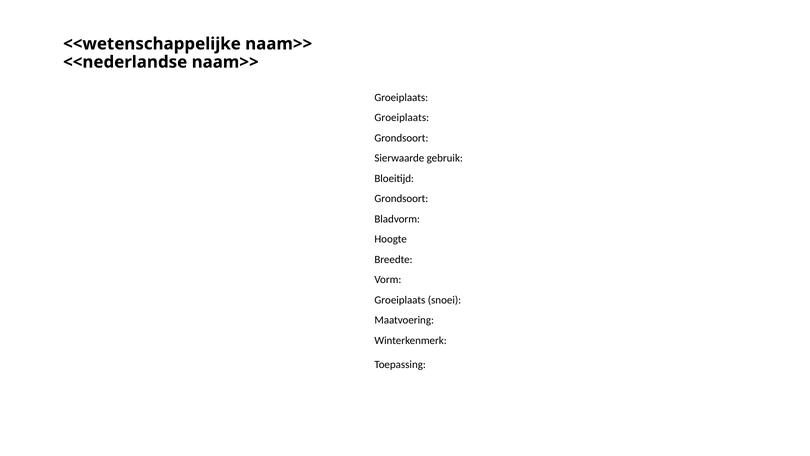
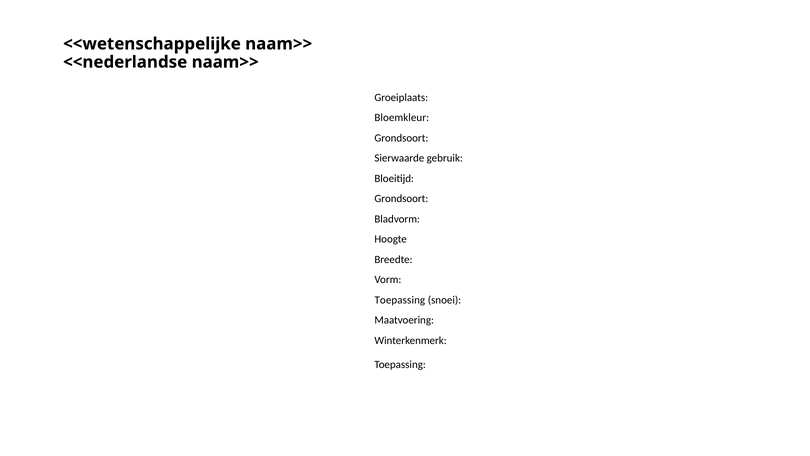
Groeiplaats: Groeiplaats -> Bloemkleur (402, 118)
Groeiplaats: Groeiplaats -> Toepassing (400, 300)
